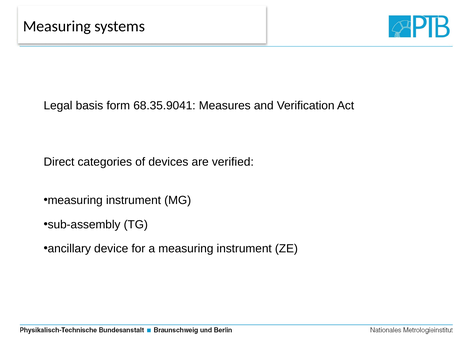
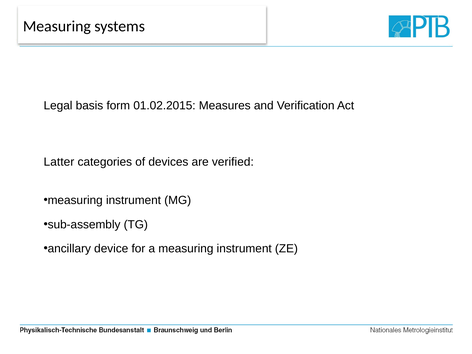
68.35.9041: 68.35.9041 -> 01.02.2015 (164, 105)
Direct: Direct -> Latter (59, 162)
